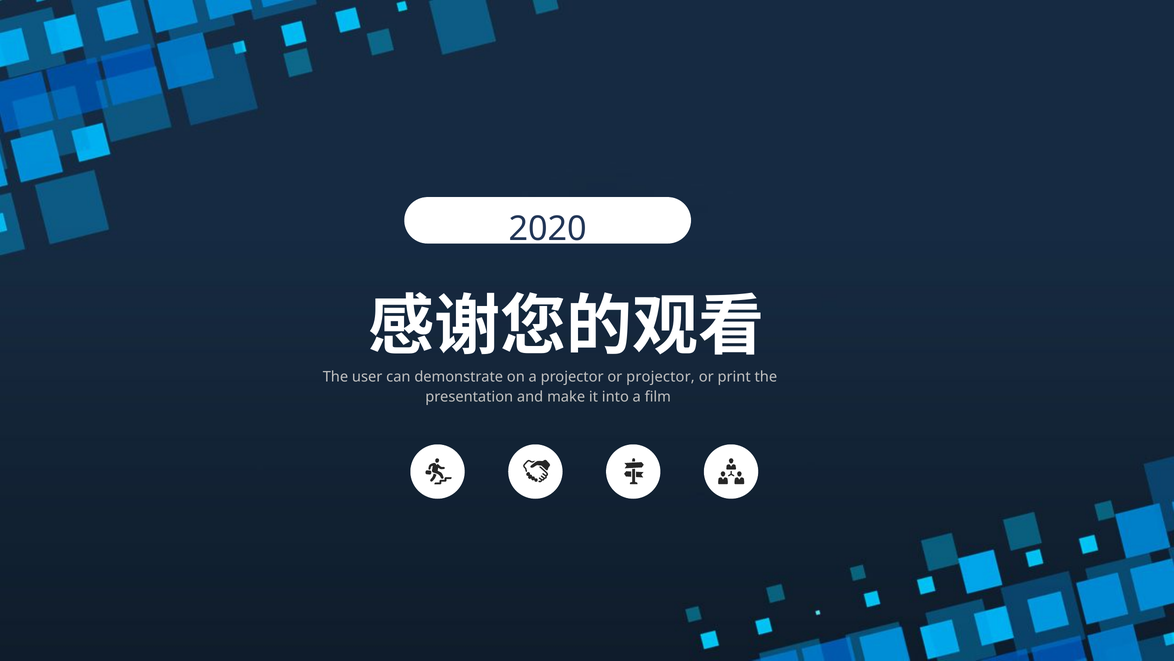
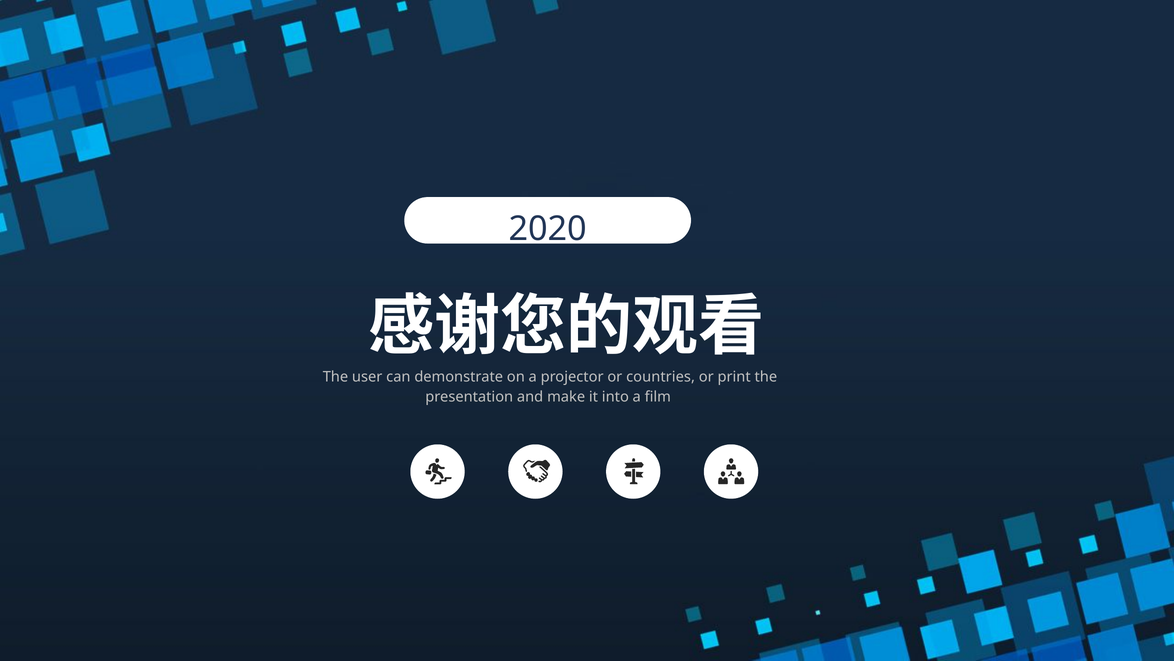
or projector: projector -> countries (661, 377)
